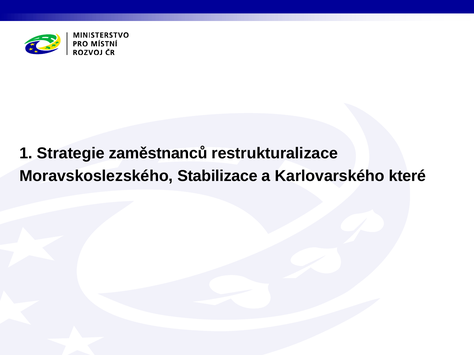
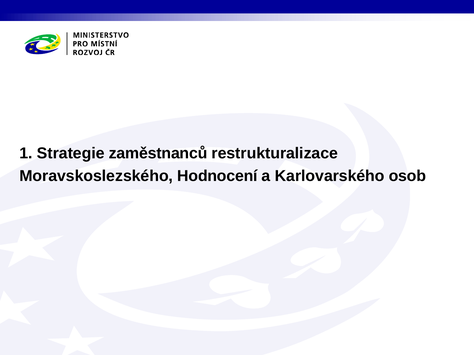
Stabilizace: Stabilizace -> Hodnocení (217, 176)
které: které -> osob (407, 176)
